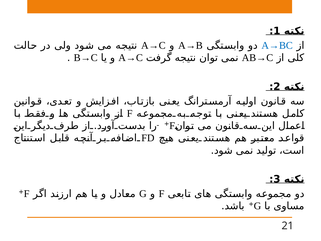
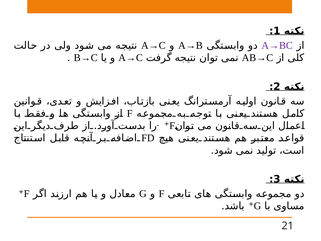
A→BC colour: blue -> purple (277, 45)
